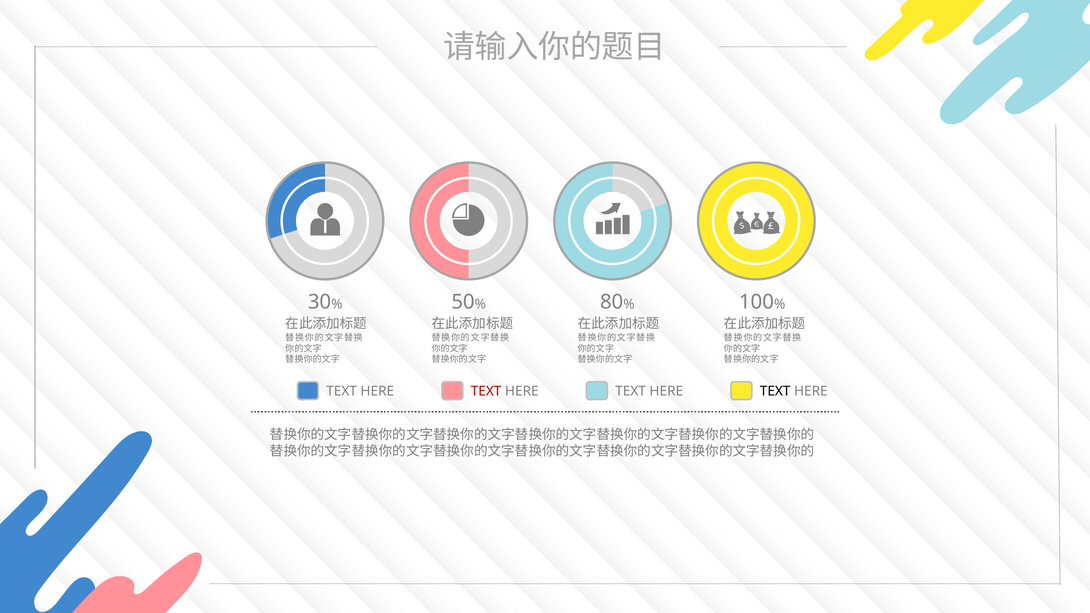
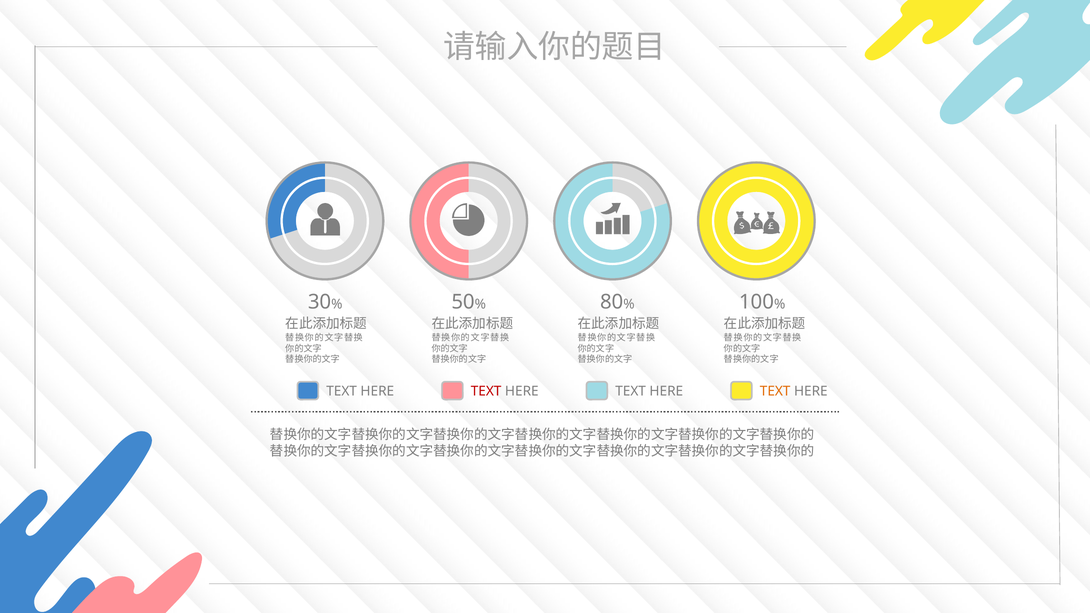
TEXT colour: black -> orange (775, 391)
